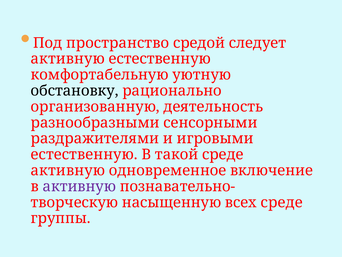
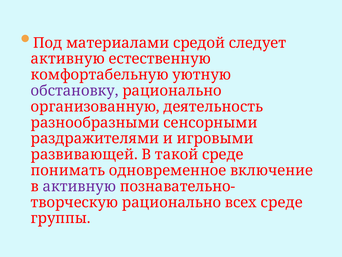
пространство: пространство -> материалами (118, 43)
обстановку colour: black -> purple (75, 91)
естественную: естественную -> развивающей (84, 154)
активную: активную -> понимать (68, 170)
насыщенную: насыщенную -> рационально (172, 202)
